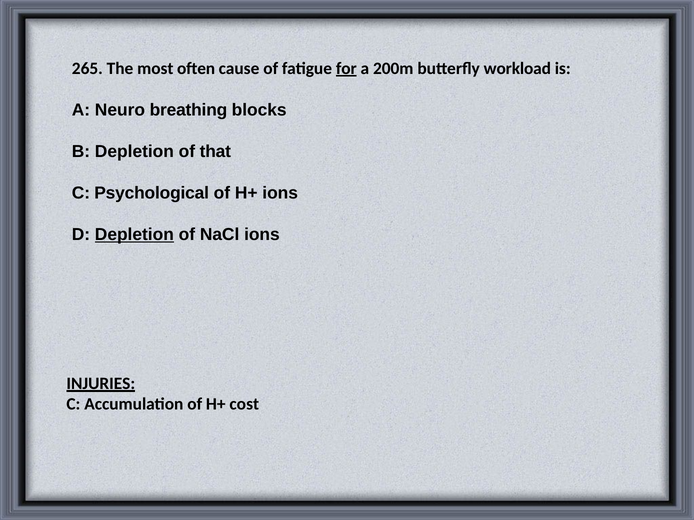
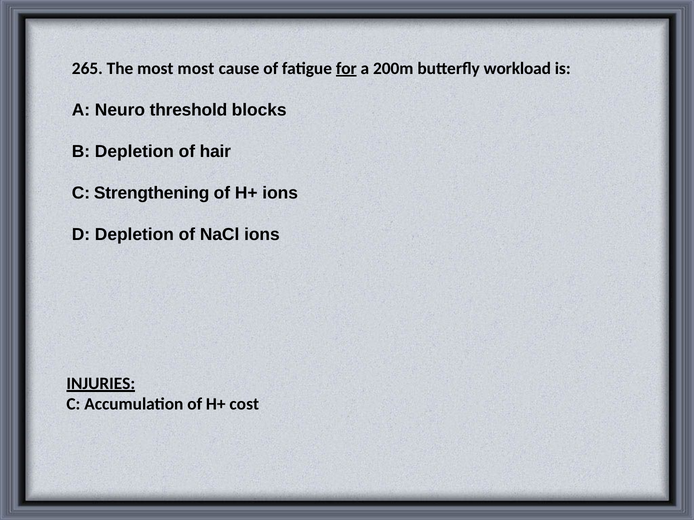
most often: often -> most (196, 68)
breathing: breathing -> threshold (188, 110)
that: that -> hair (215, 152)
Psychological: Psychological -> Strengthening (152, 193)
Depletion underline: present -> none (134, 235)
